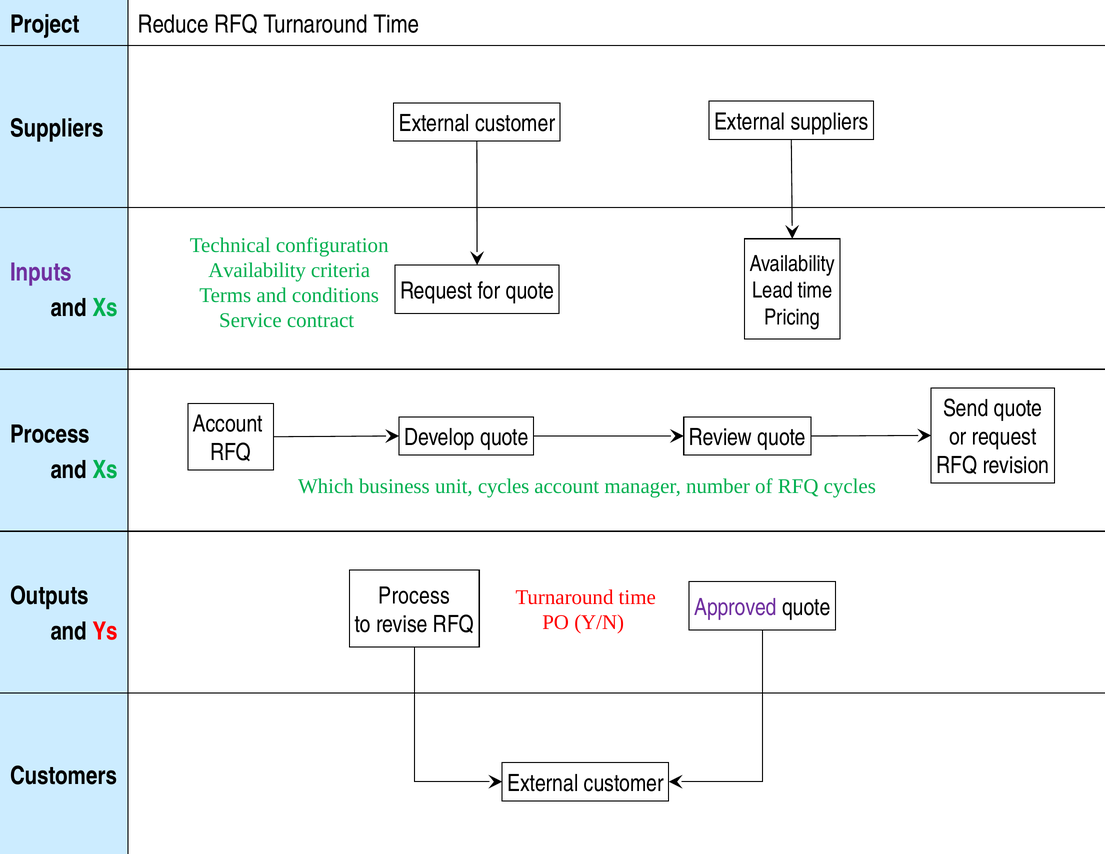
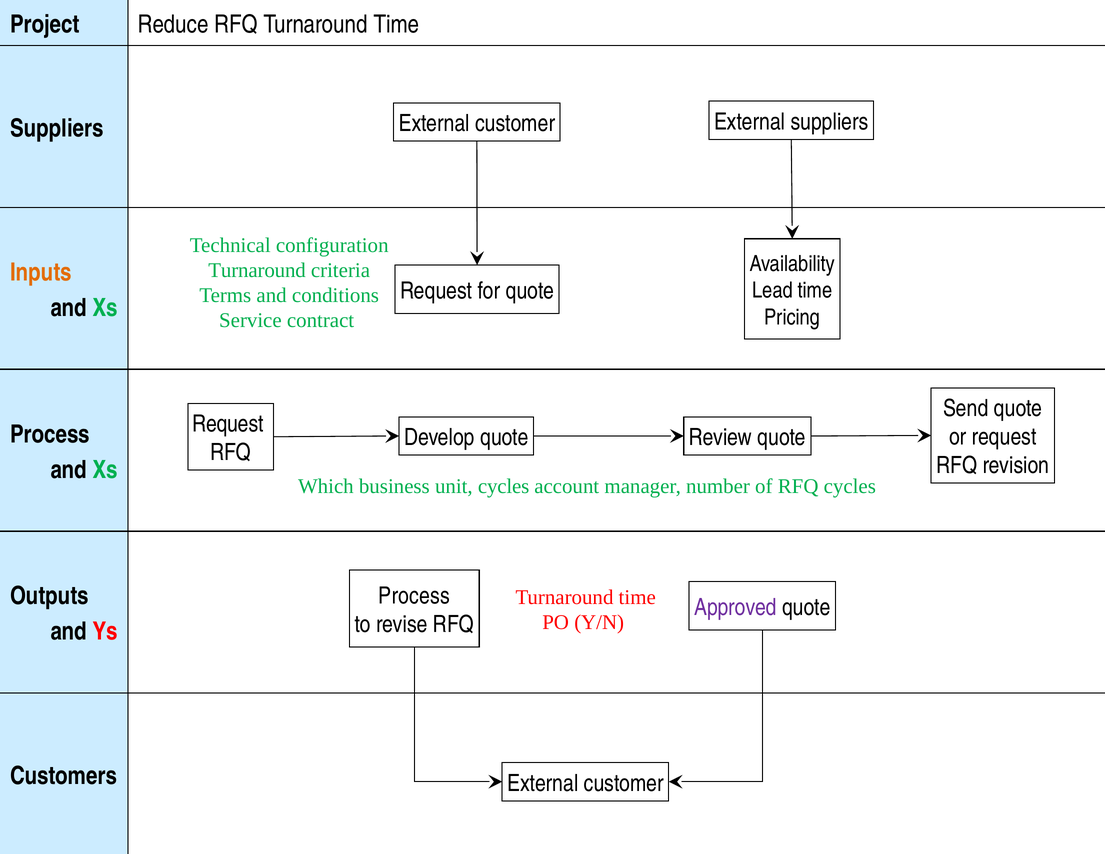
Availability: Availability -> Turnaround (257, 270)
Inputs colour: purple -> orange (41, 272)
Account: Account -> Request (228, 424)
